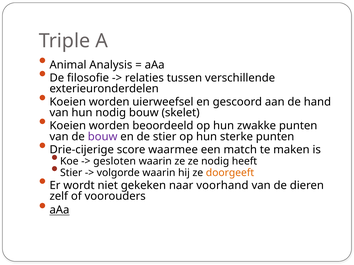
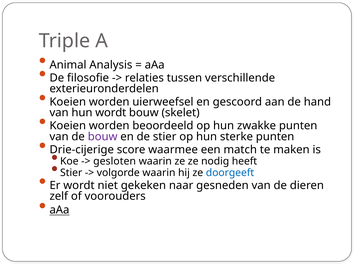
hun nodig: nodig -> wordt (111, 113)
doorgeeft colour: orange -> blue (230, 173)
voorhand: voorhand -> gesneden (222, 186)
